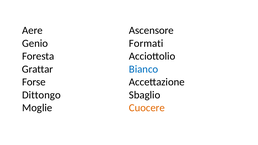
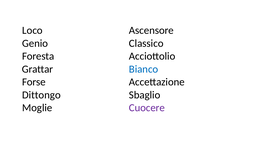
Aere: Aere -> Loco (32, 30)
Formati: Formati -> Classico (146, 43)
Cuocere colour: orange -> purple (147, 108)
